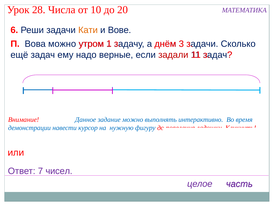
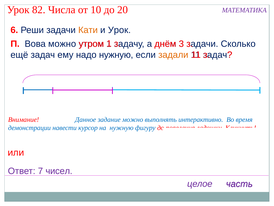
28: 28 -> 82 (39, 10)
и Вове: Вове -> Урок (119, 30)
надо верные: верные -> нужную (116, 55)
задали colour: red -> orange (173, 55)
